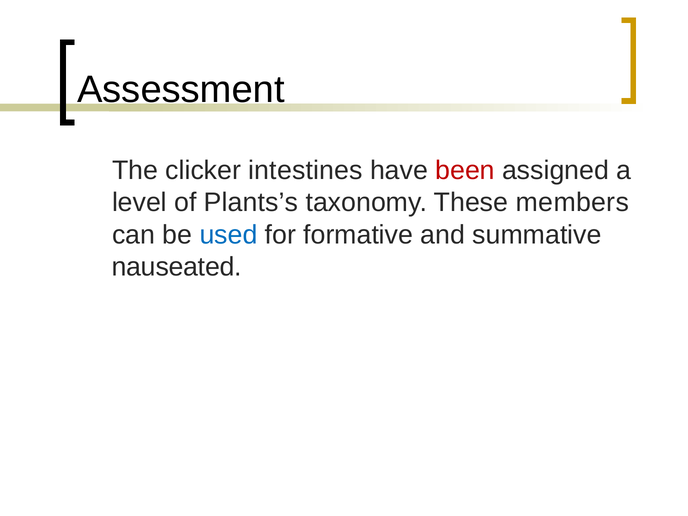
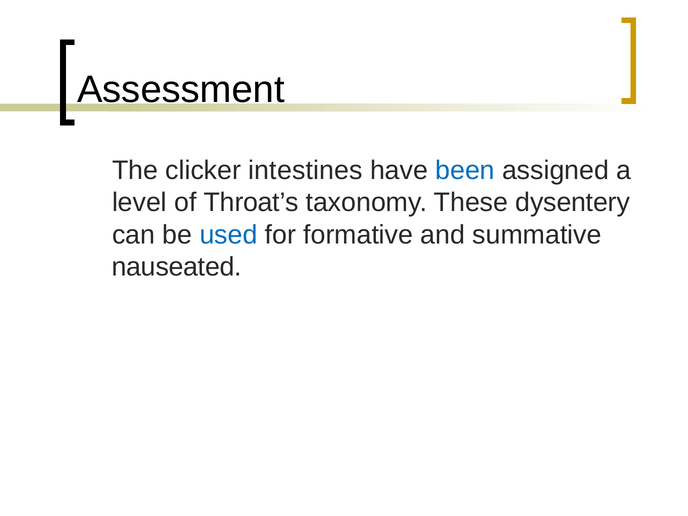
been colour: red -> blue (465, 170)
Plants’s: Plants’s -> Throat’s (251, 203)
members: members -> dysentery (573, 203)
